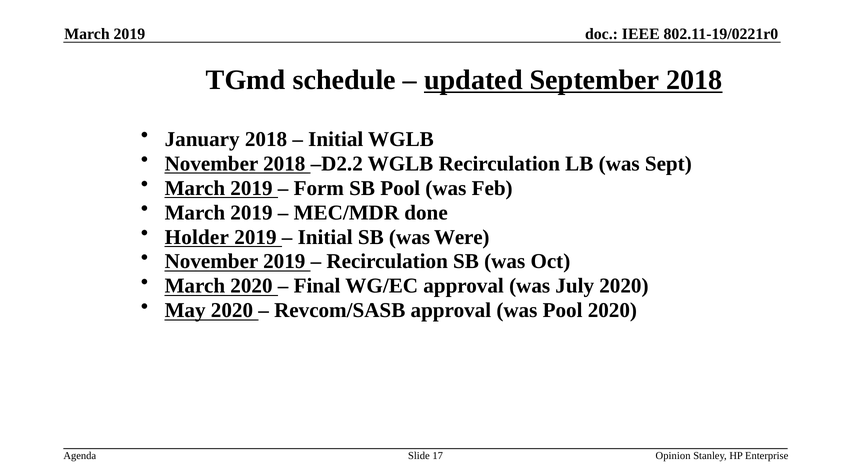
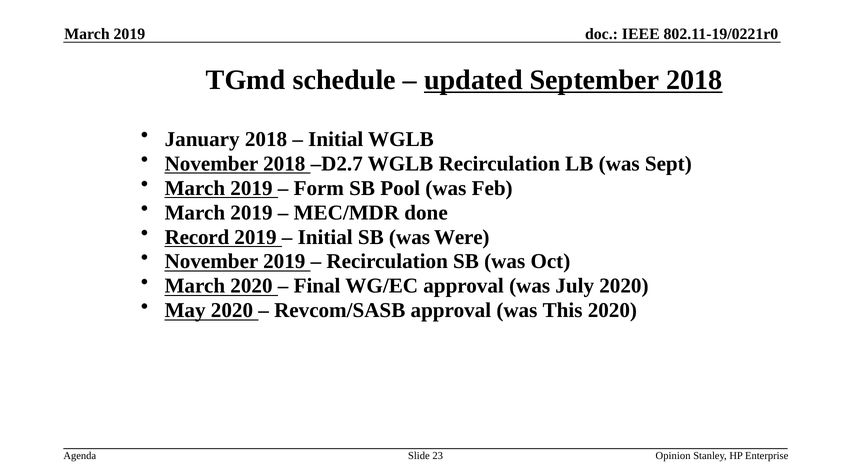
D2.2: D2.2 -> D2.7 (337, 163)
Holder: Holder -> Record (197, 237)
was Pool: Pool -> This (563, 310)
17: 17 -> 23 (438, 455)
